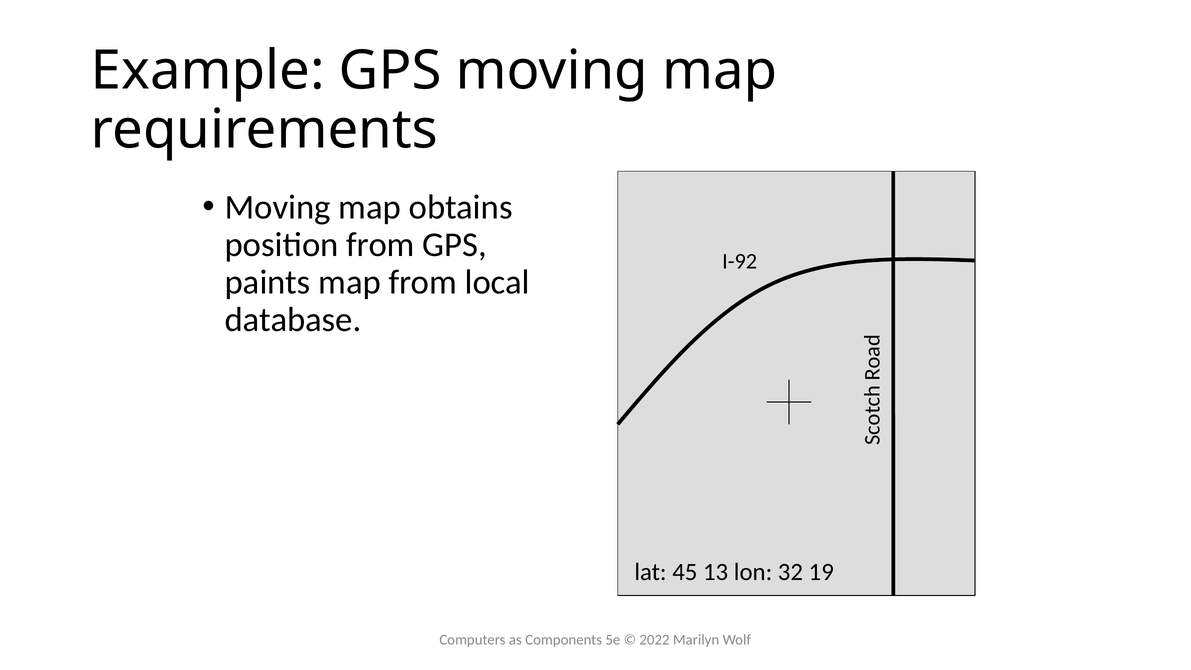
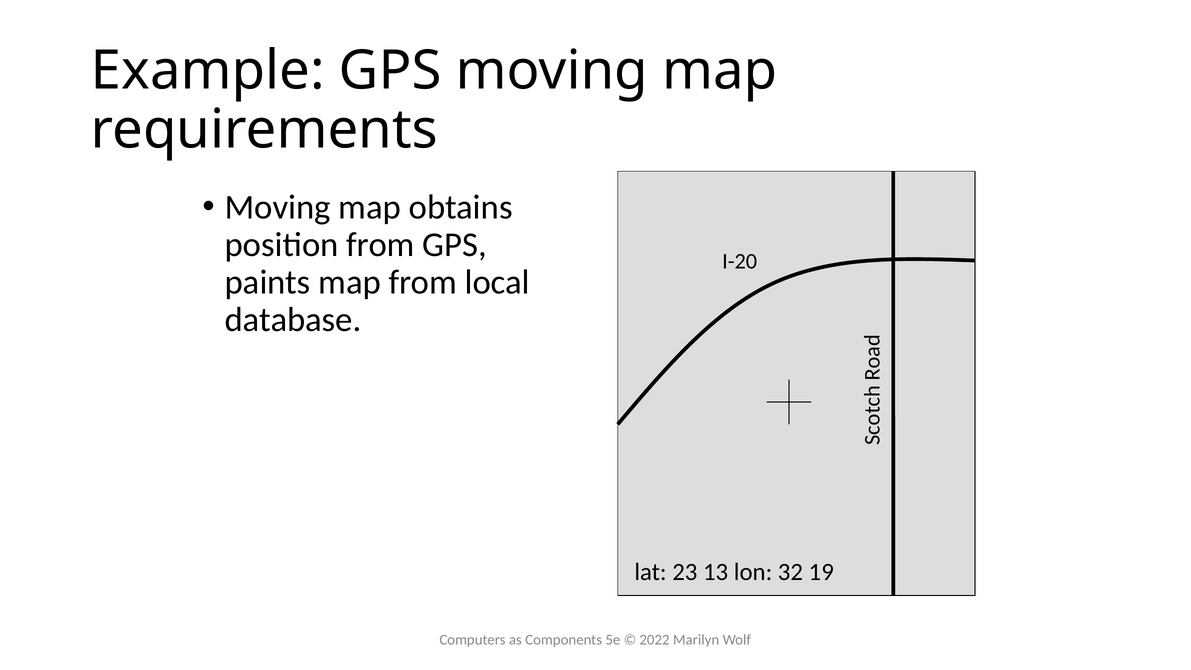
I-92: I-92 -> I-20 (740, 262)
45: 45 -> 23 (685, 572)
